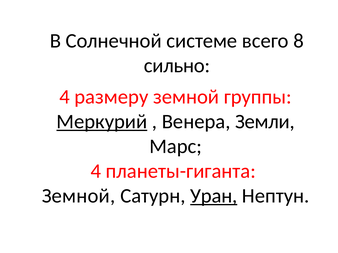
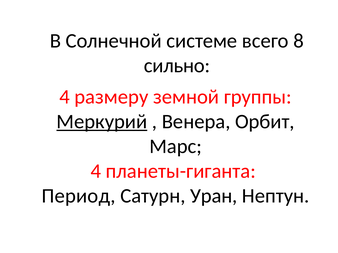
Земли: Земли -> Орбит (265, 122)
Земной: Земной -> Период (78, 196)
Уран underline: present -> none (214, 196)
